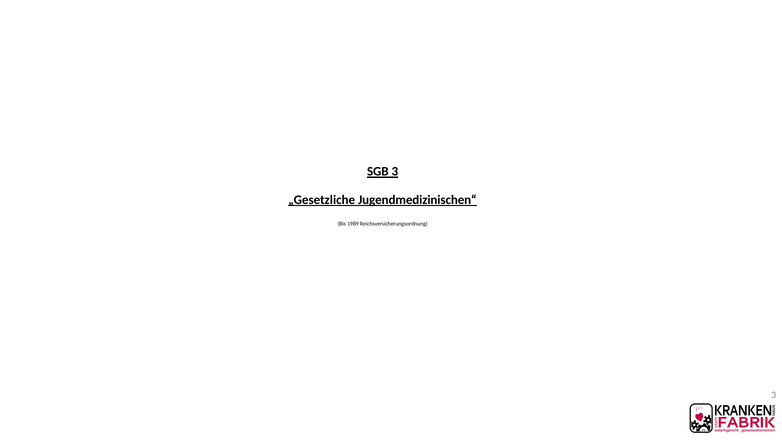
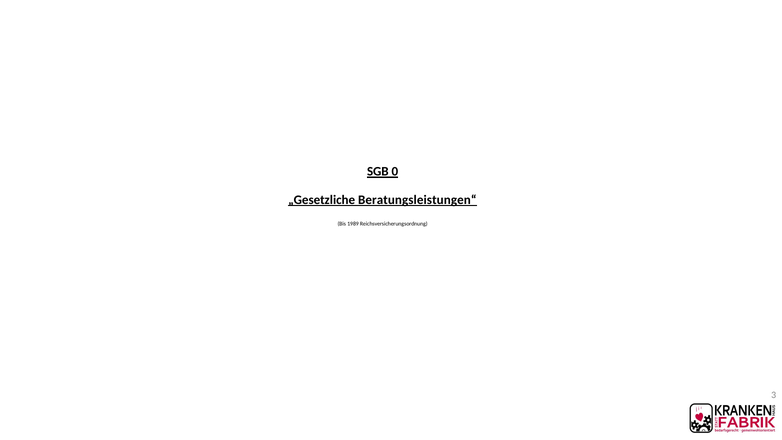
SGB 3: 3 -> 0 (395, 172)
Jugendmedizinischen“: Jugendmedizinischen“ -> Beratungsleistungen“ (417, 200)
